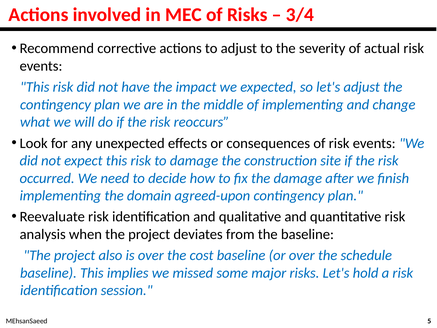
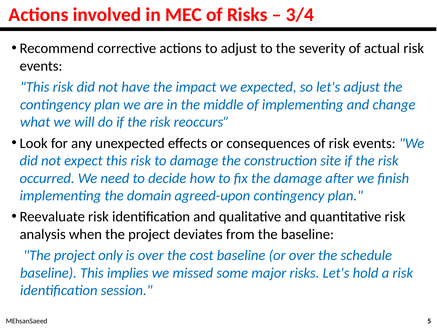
also: also -> only (111, 255)
